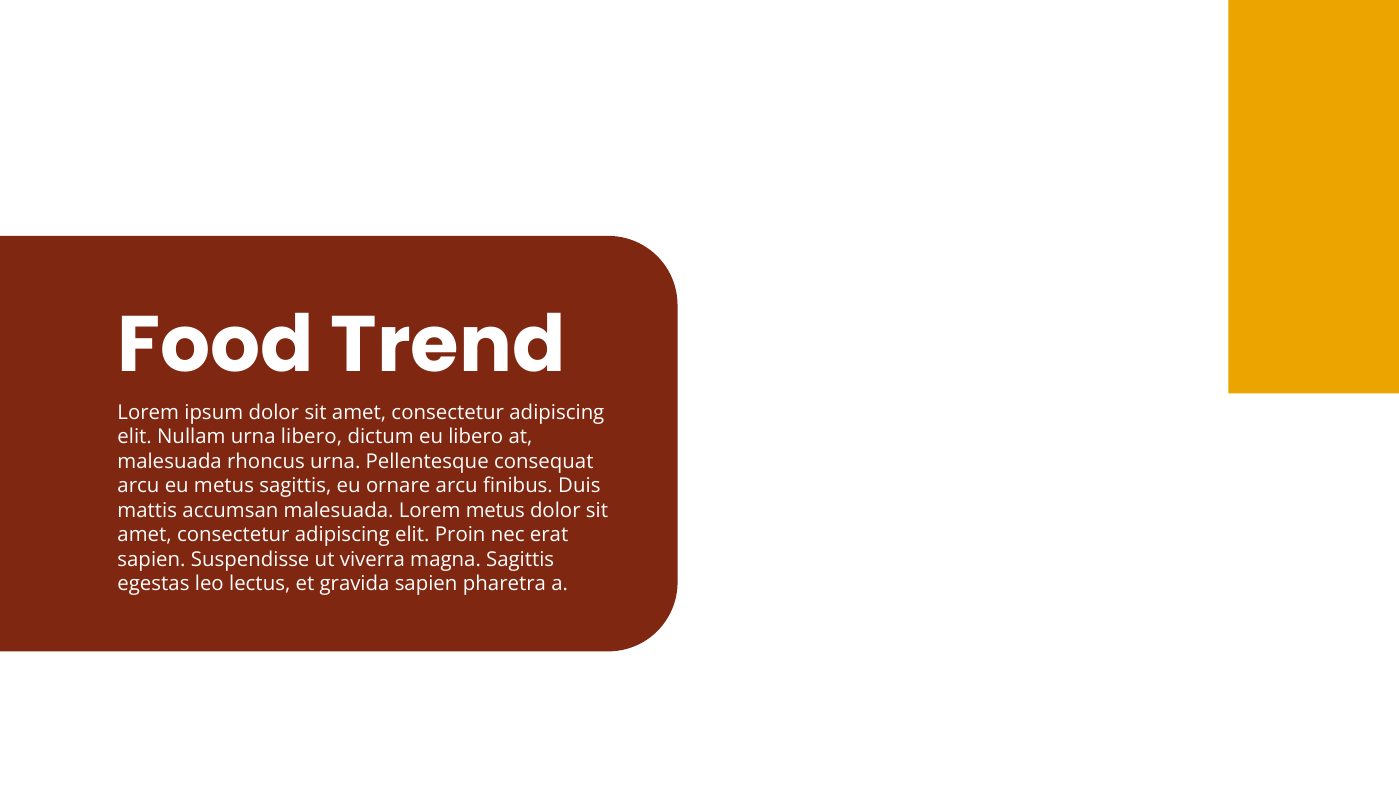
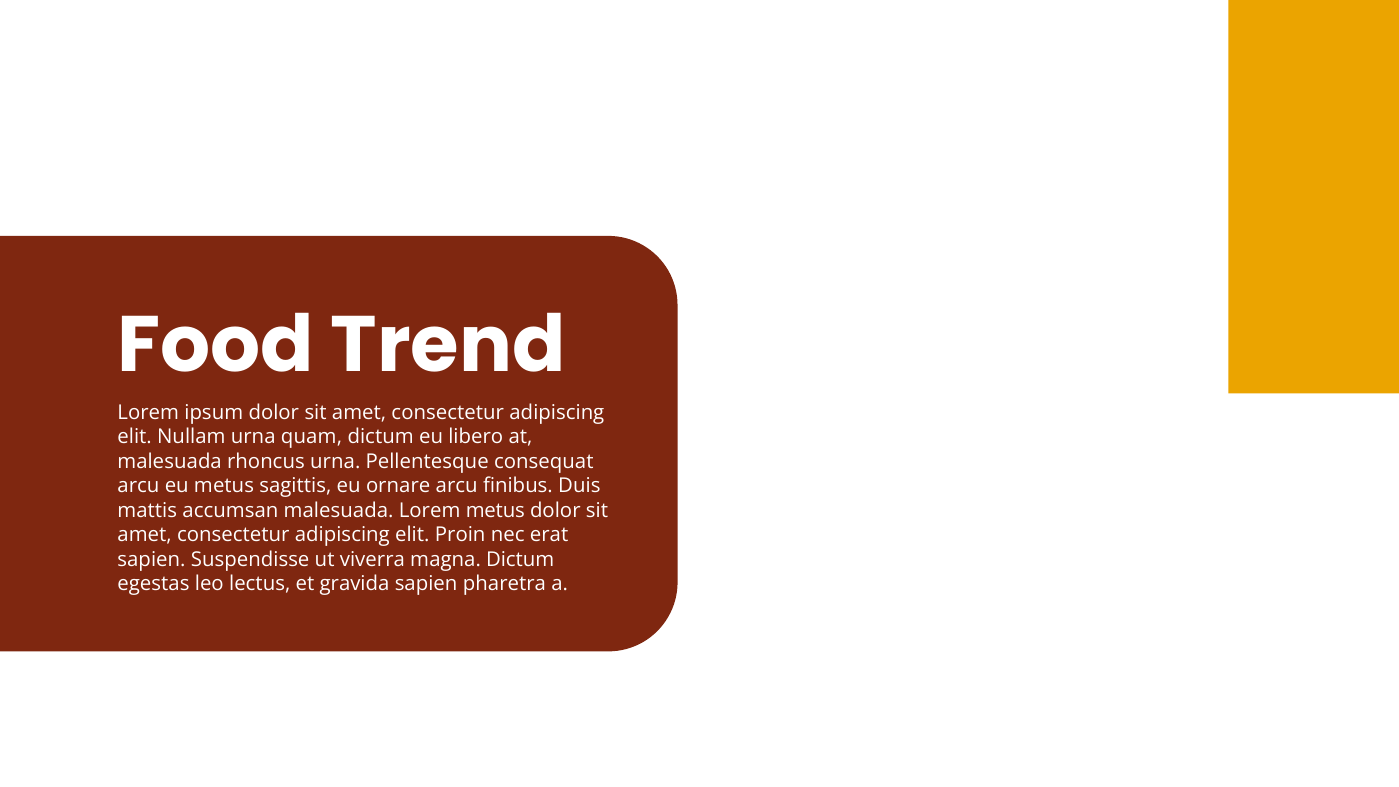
urna libero: libero -> quam (311, 437)
magna Sagittis: Sagittis -> Dictum (520, 559)
